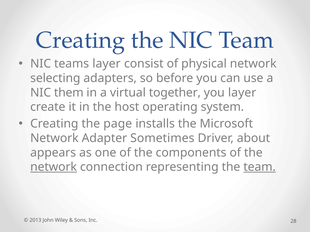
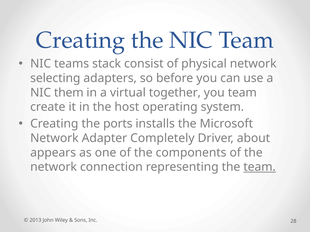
teams layer: layer -> stack (107, 64)
you layer: layer -> team (242, 93)
page: page -> ports (118, 124)
Sometimes: Sometimes -> Completely (162, 138)
network underline: present -> none (54, 167)
